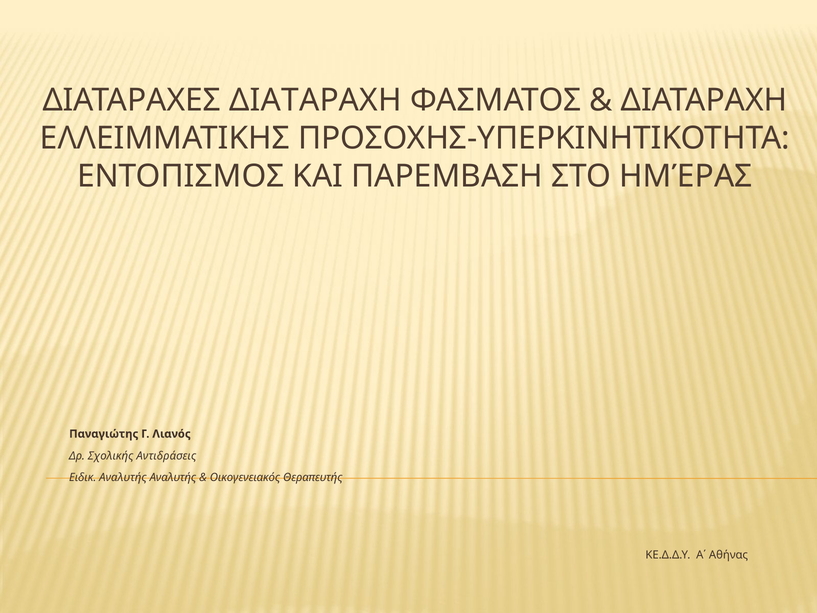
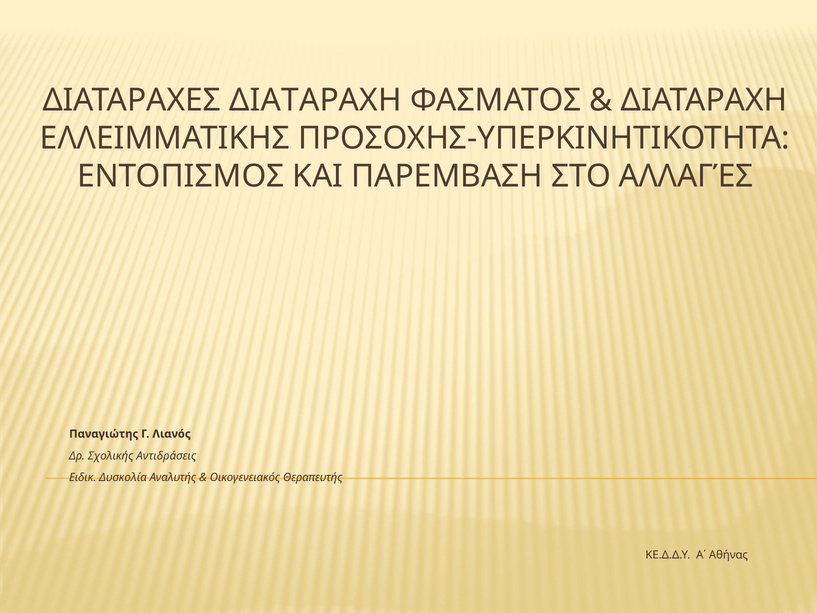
ΗΜΈΡΑΣ: ΗΜΈΡΑΣ -> ΑΛΛΑΓΈΣ (686, 176)
Ειδικ Αναλυτής: Αναλυτής -> Δυσκολία (123, 477)
